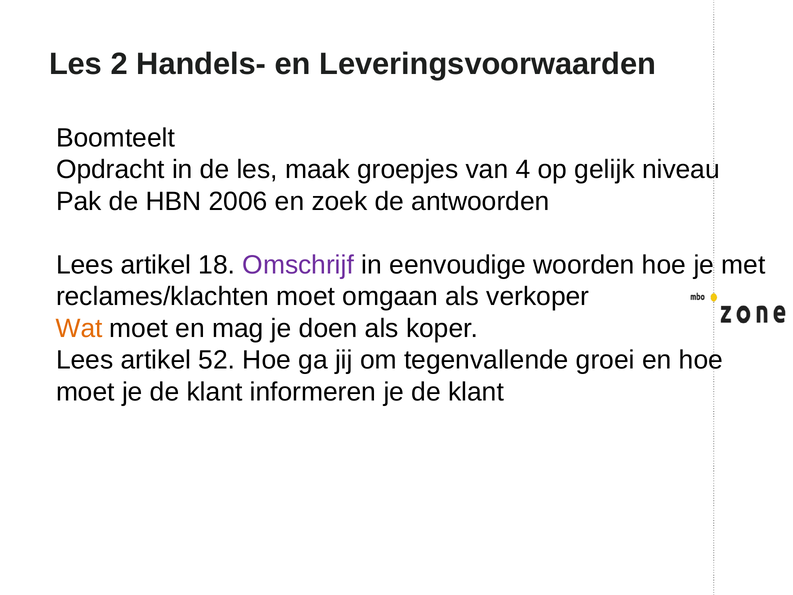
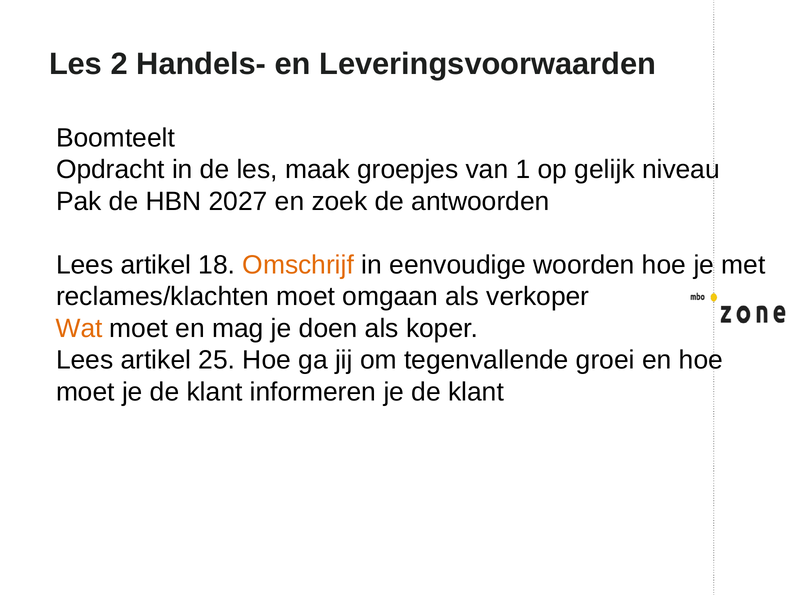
4: 4 -> 1 (523, 170)
2006: 2006 -> 2027 (238, 201)
Omschrijf colour: purple -> orange (298, 265)
52: 52 -> 25 (217, 360)
